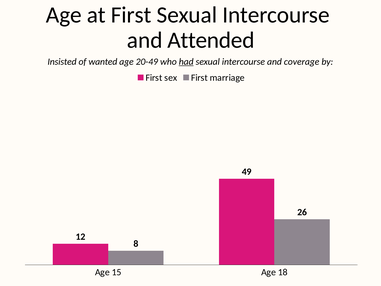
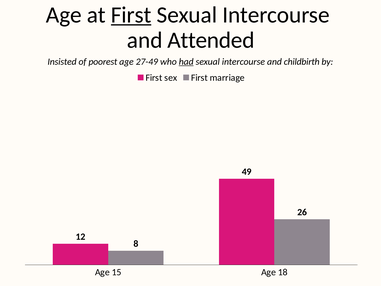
First underline: none -> present (131, 15)
wanted: wanted -> poorest (103, 62)
20-49: 20-49 -> 27-49 (147, 62)
coverage: coverage -> childbirth (302, 62)
